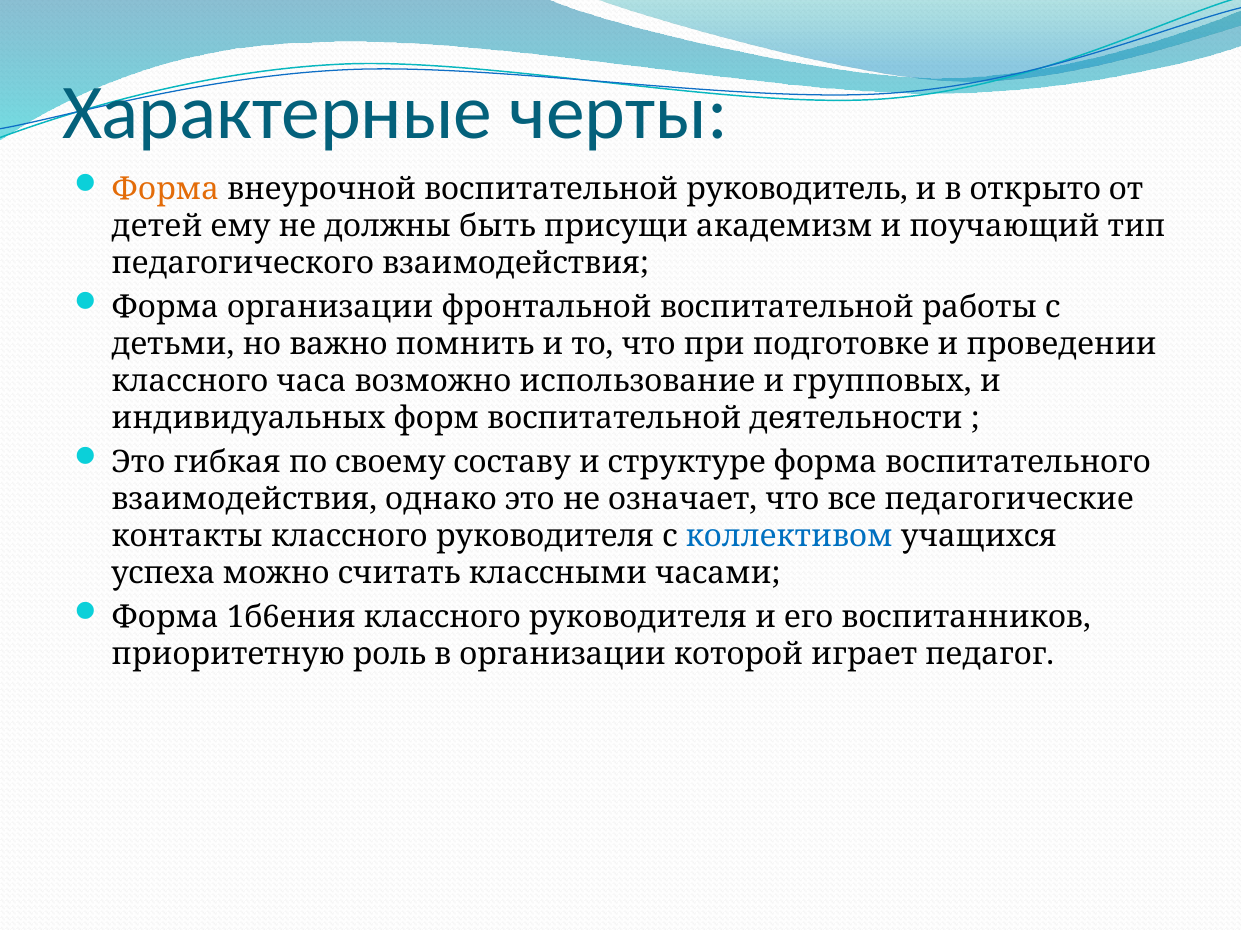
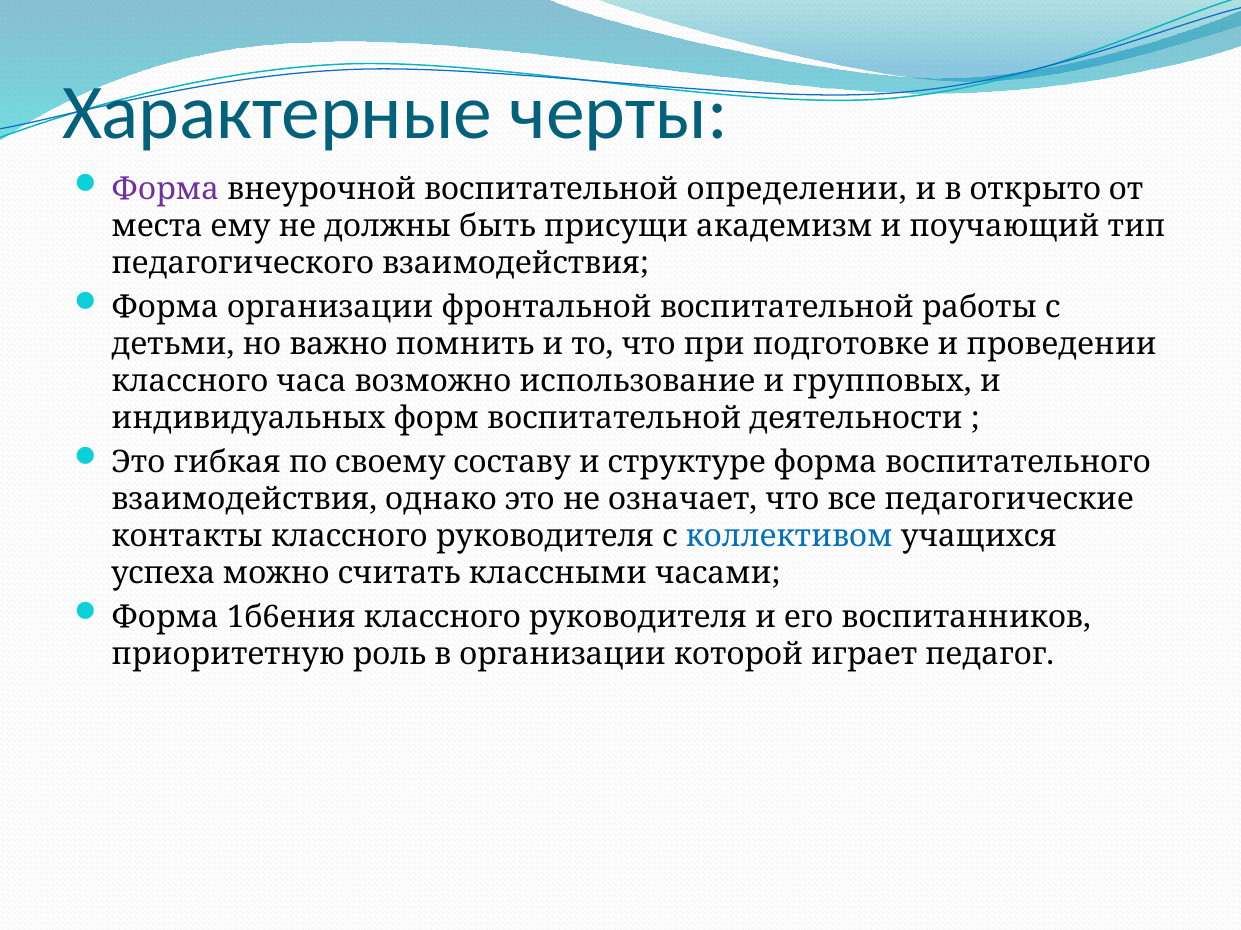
Форма colour: orange -> purple (165, 189)
руководитель: руководитель -> определении (797, 189)
детей: детей -> места (157, 227)
